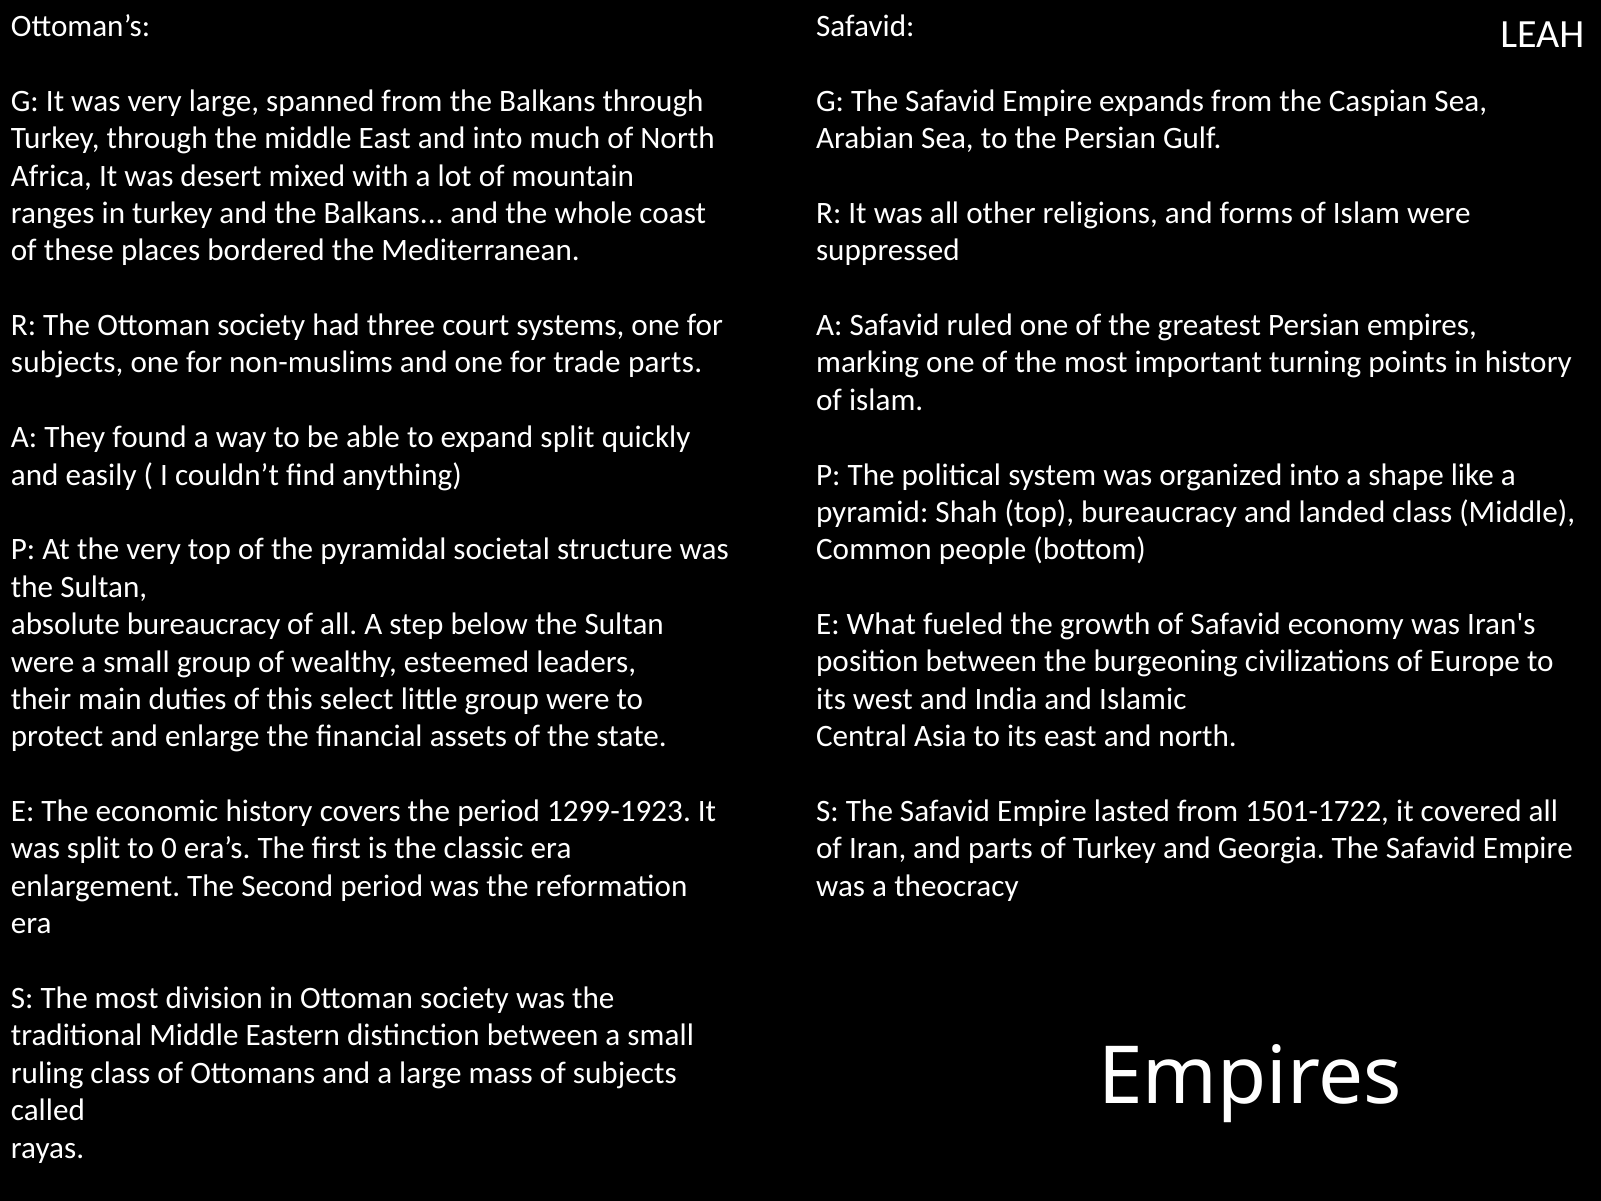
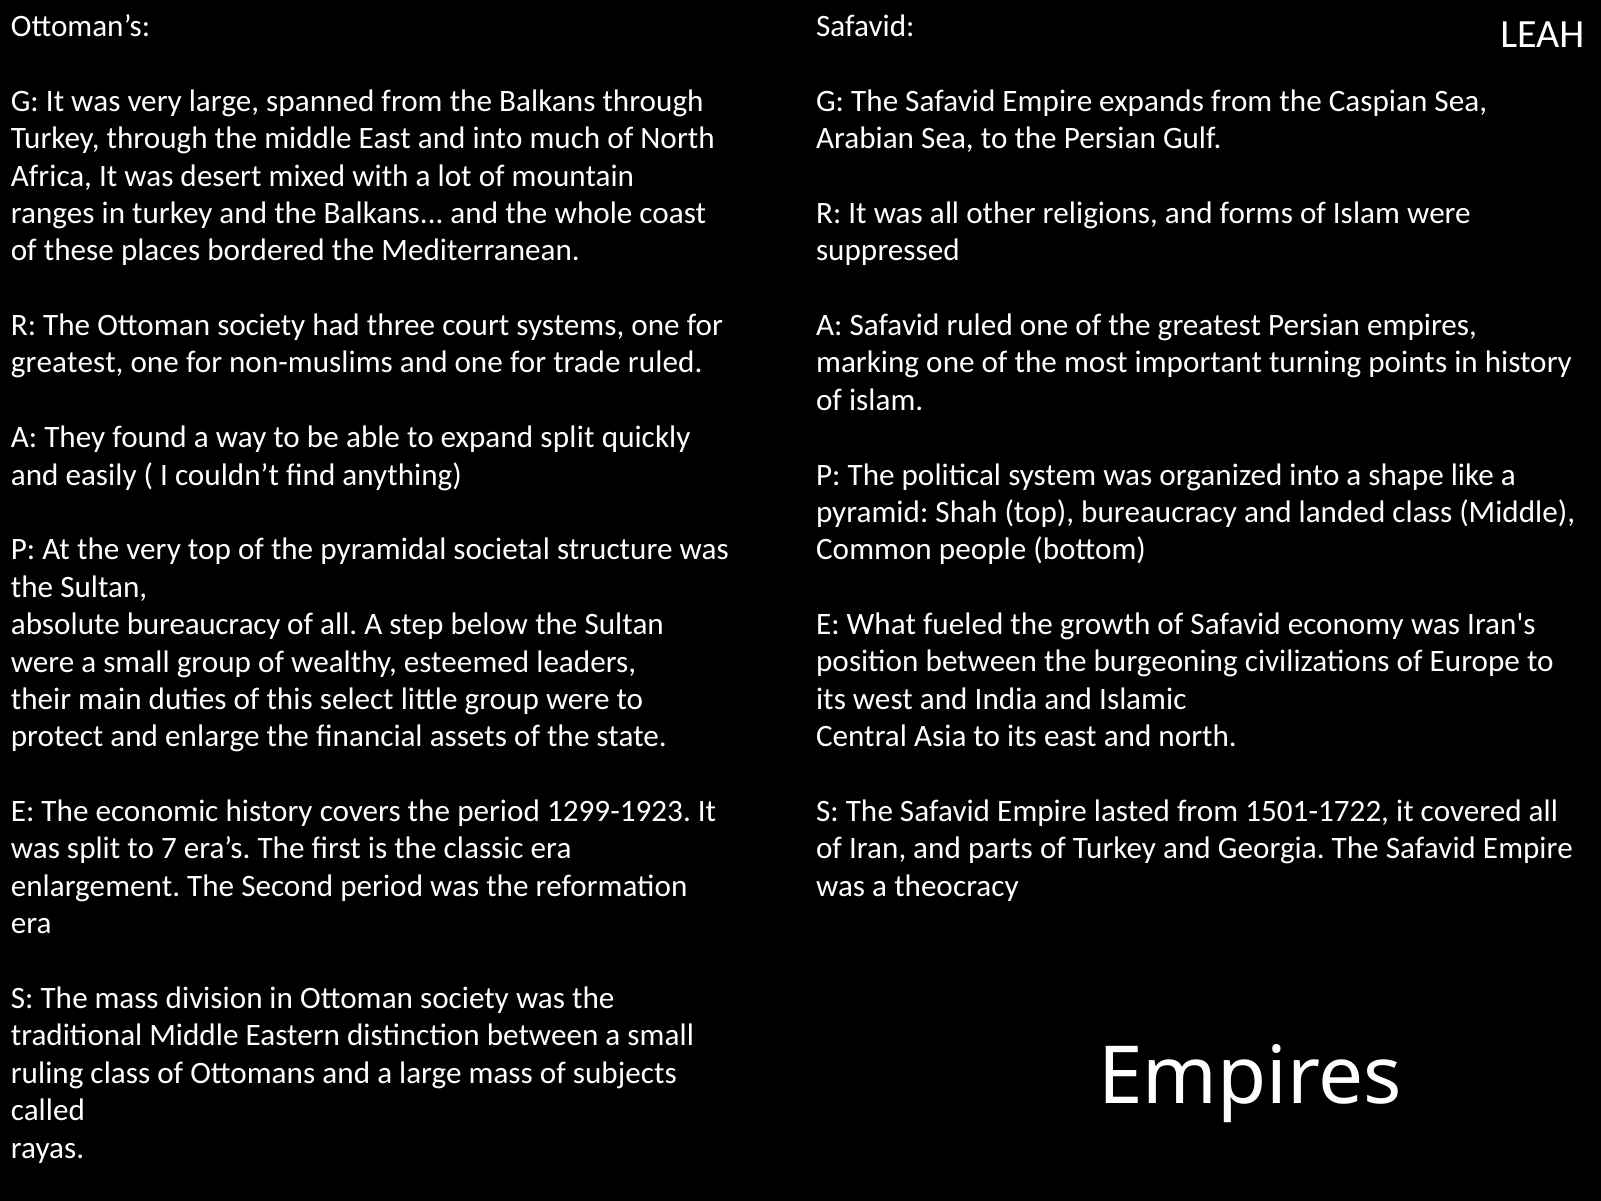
subjects: subjects -> greatest (67, 363)
trade parts: parts -> ruled (665, 363)
0: 0 -> 7 (169, 849)
S The most: most -> mass (127, 998)
